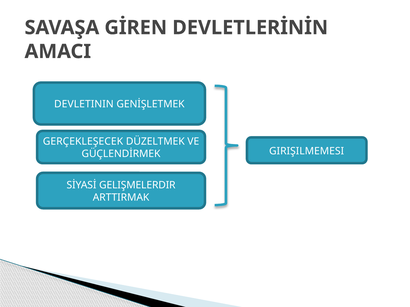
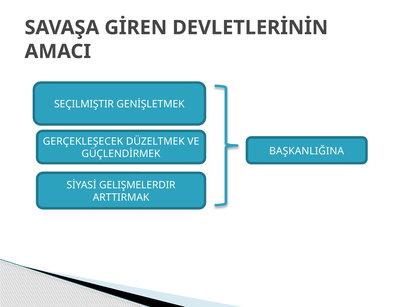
DEVLETININ: DEVLETININ -> SEÇILMIŞTIR (84, 104)
GIRIŞILMEMESI: GIRIŞILMEMESI -> BAŞKANLIĞINA (307, 151)
